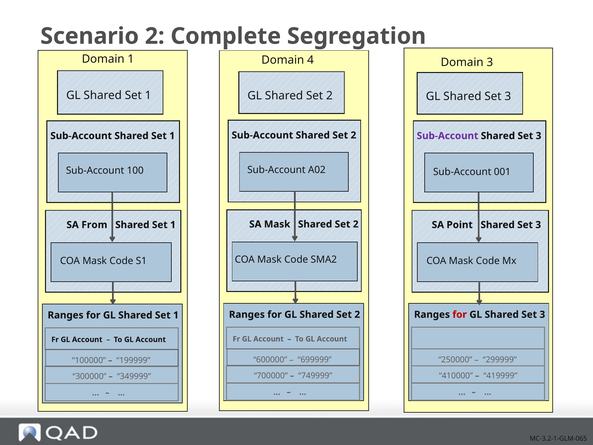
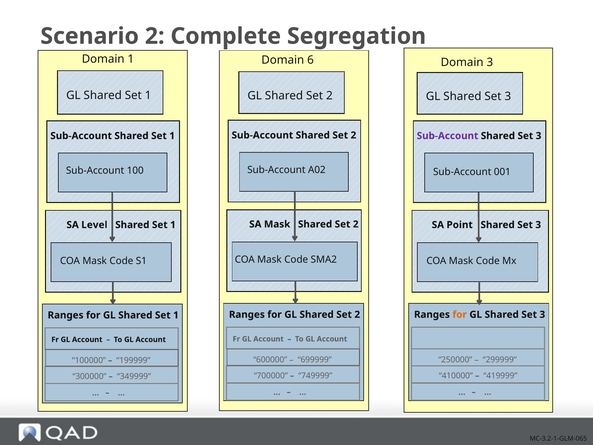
4: 4 -> 6 (311, 60)
From: From -> Level (94, 225)
for colour: red -> orange (460, 314)
